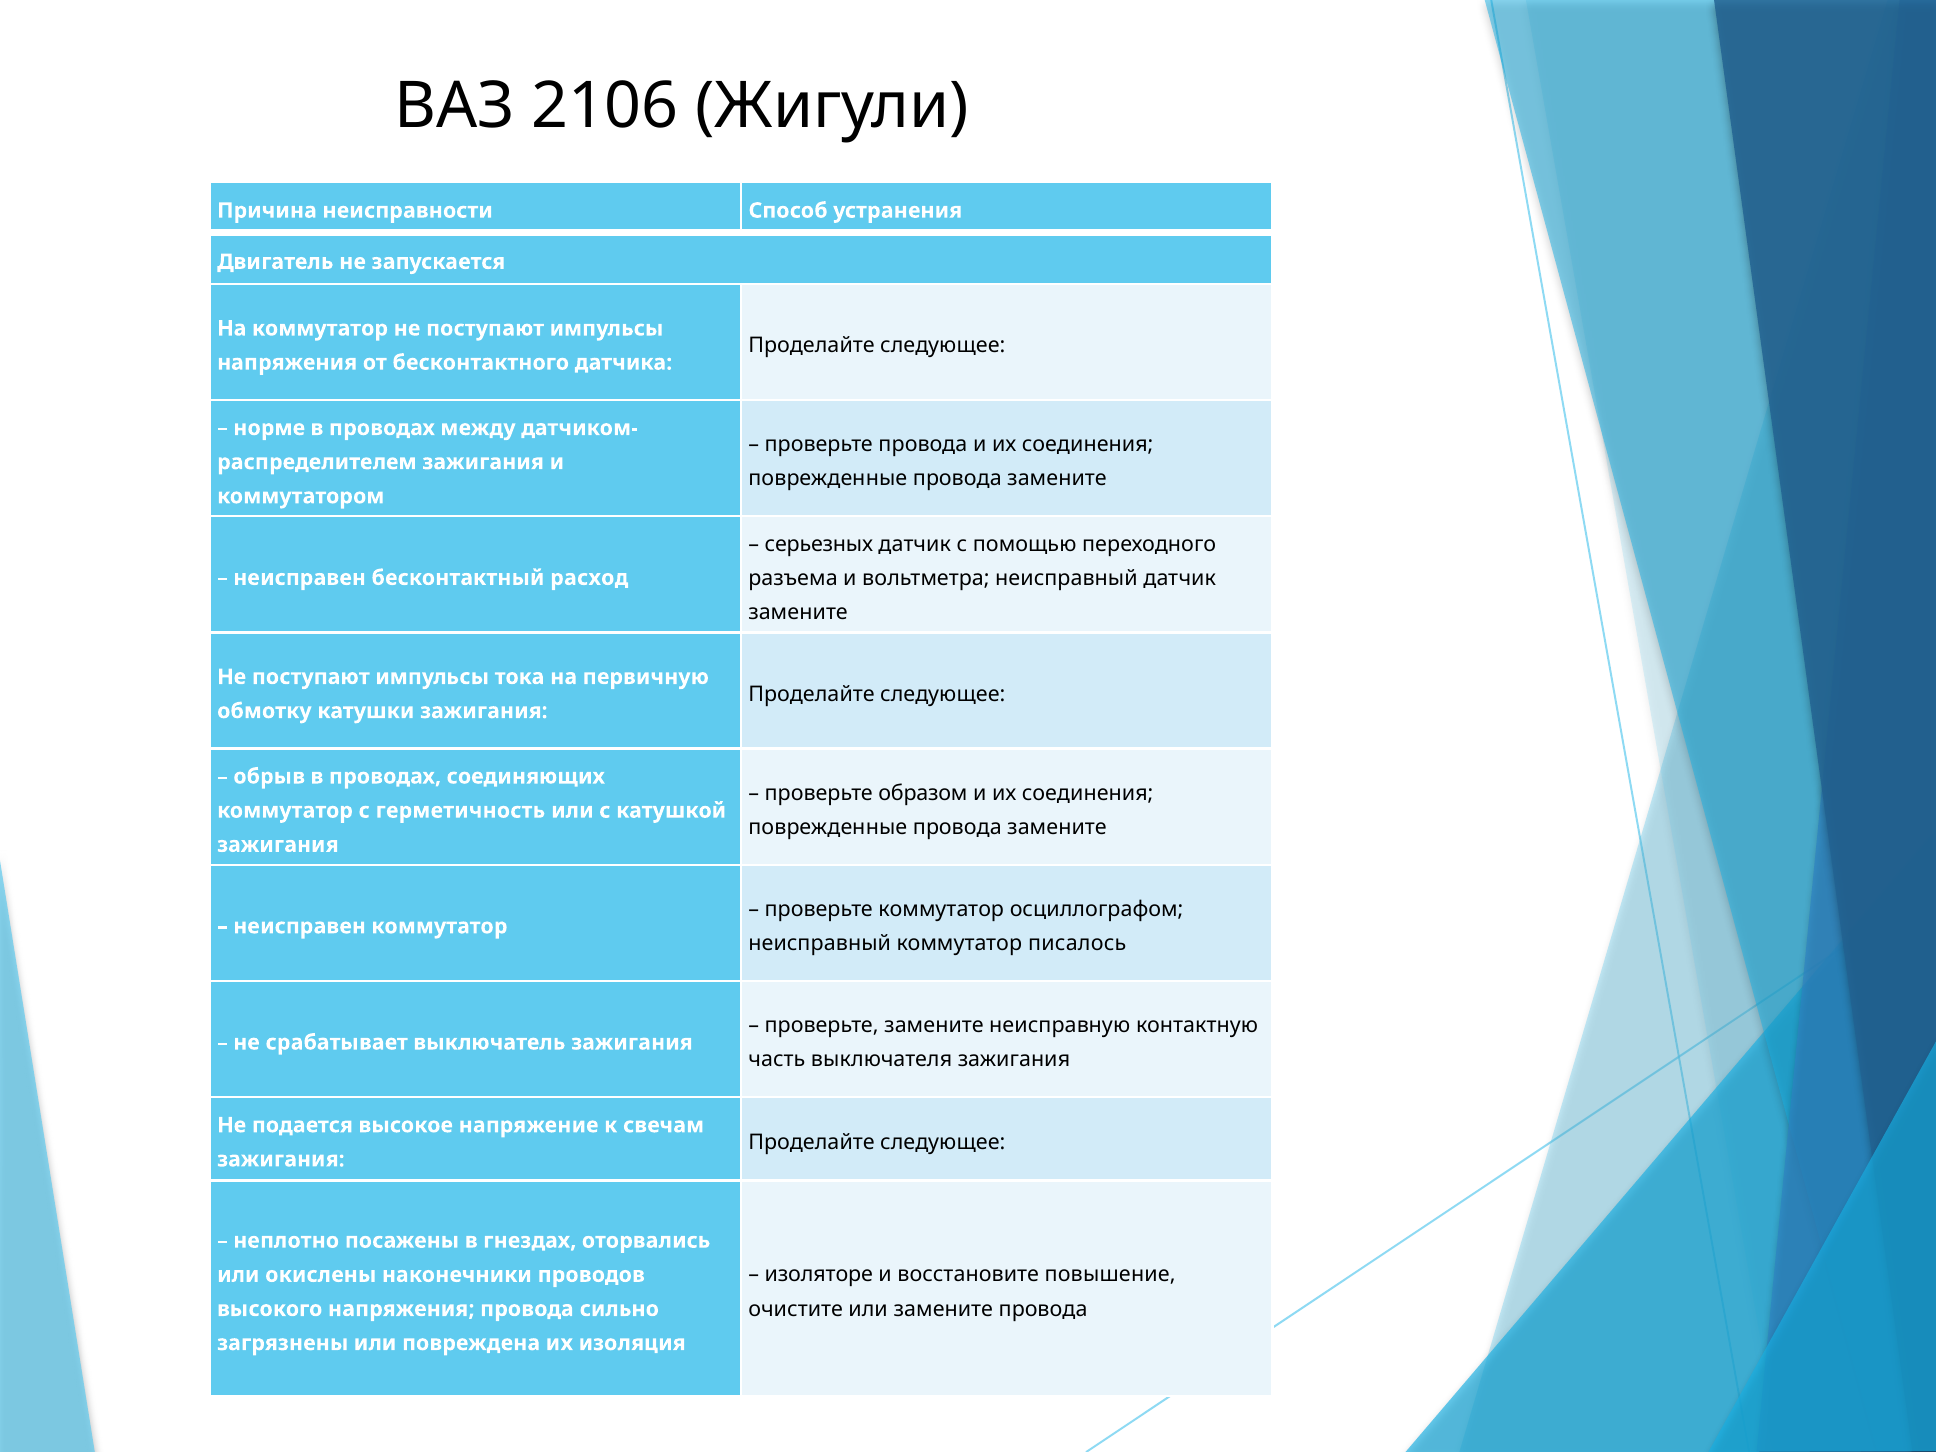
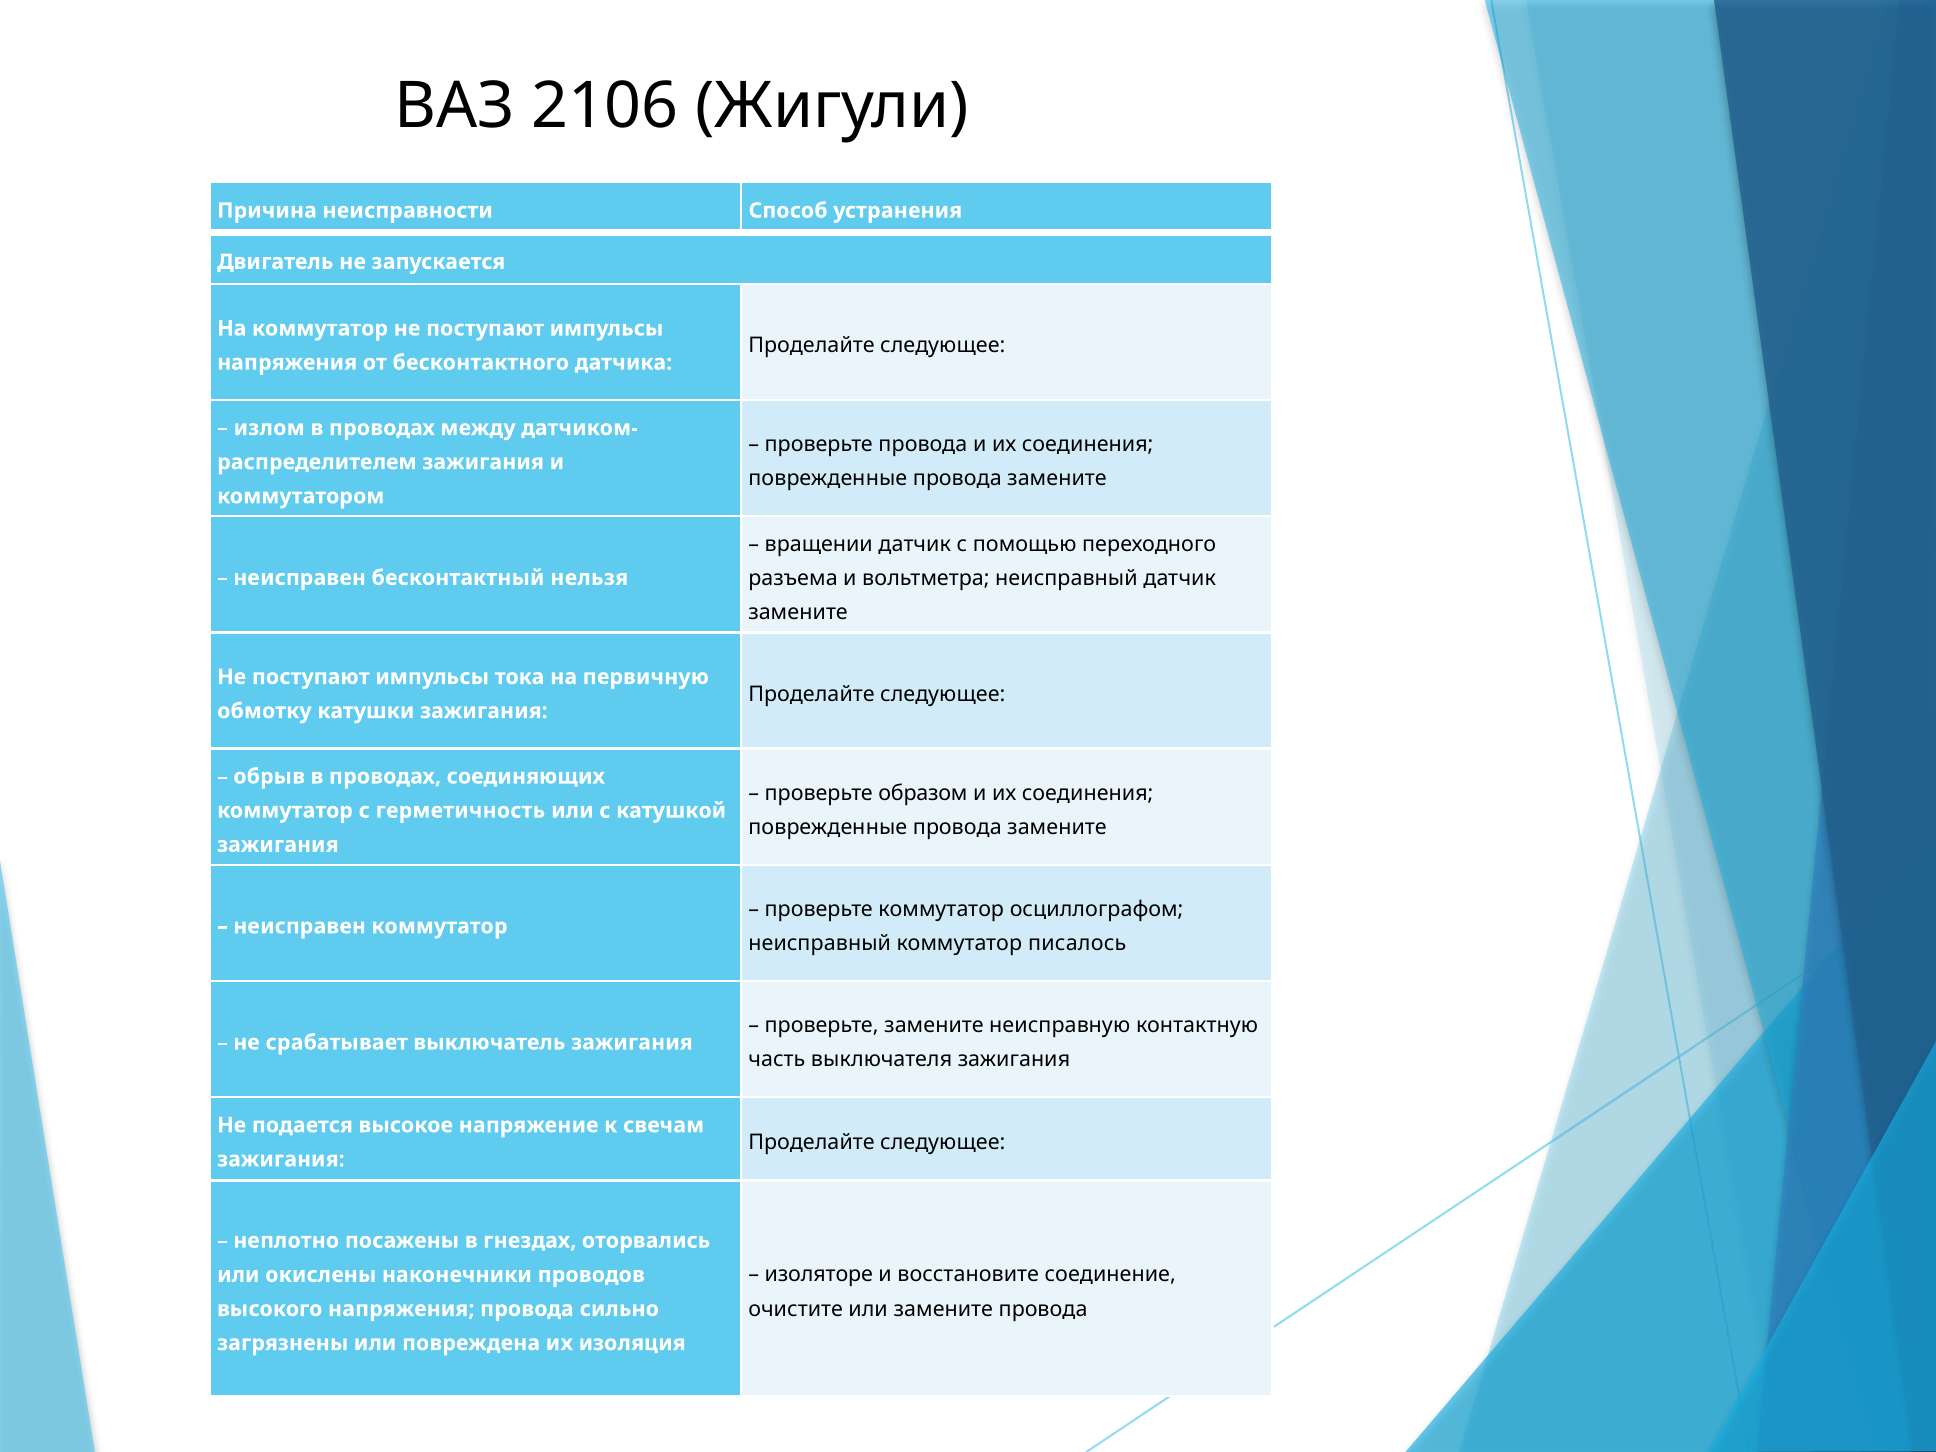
норме: норме -> излом (269, 428)
серьезных: серьезных -> вращении (819, 544)
расход: расход -> нельзя (589, 578)
повышение: повышение -> соединение (1110, 1275)
